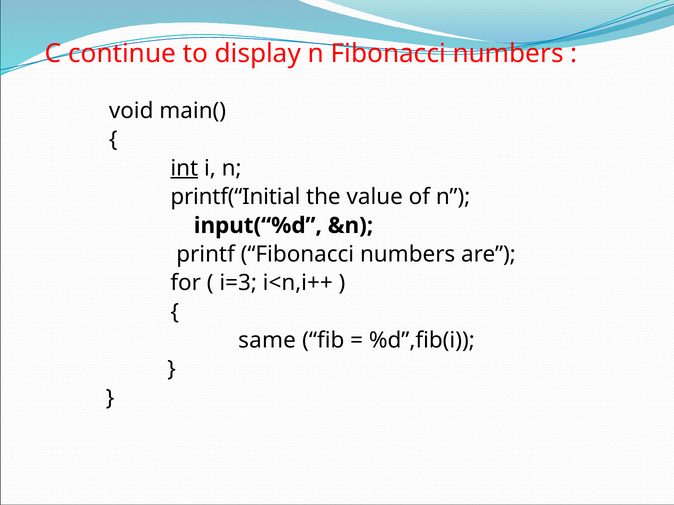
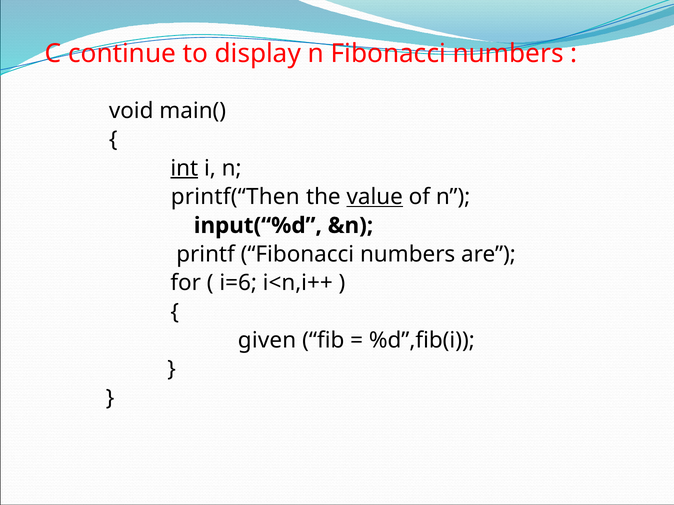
printf(“Initial: printf(“Initial -> printf(“Then (235, 197)
value underline: none -> present (375, 197)
i=3: i=3 -> i=6 (238, 283)
same: same -> given (267, 341)
